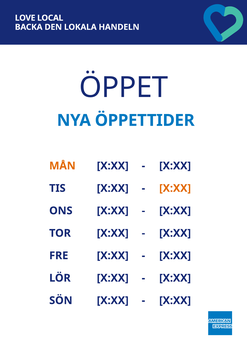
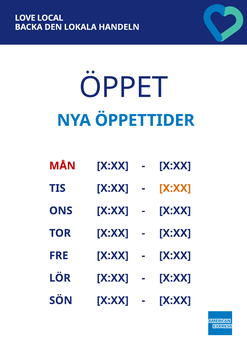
MÅN colour: orange -> red (62, 166)
